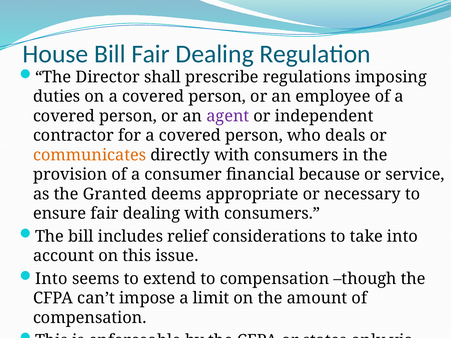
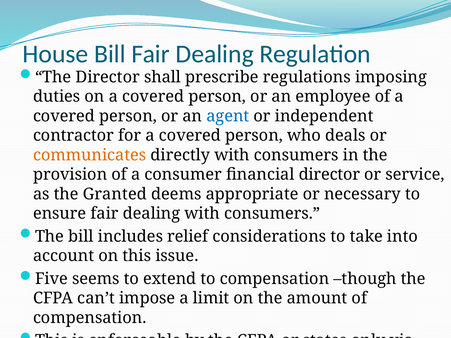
agent colour: purple -> blue (228, 116)
financial because: because -> director (329, 175)
Into: Into -> Five (51, 279)
